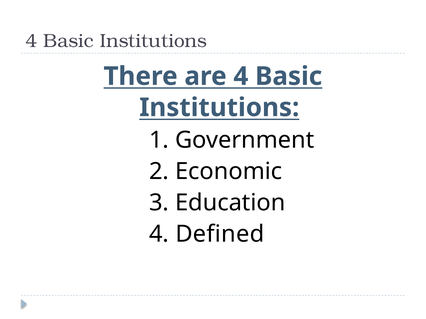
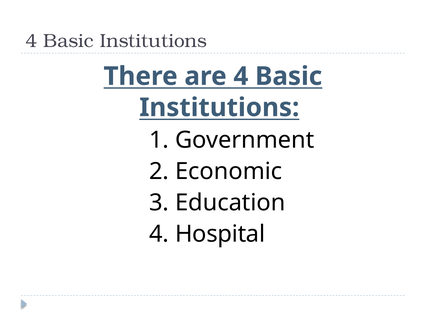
Defined: Defined -> Hospital (220, 234)
